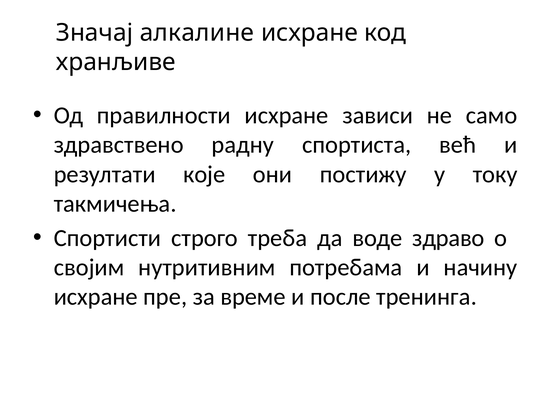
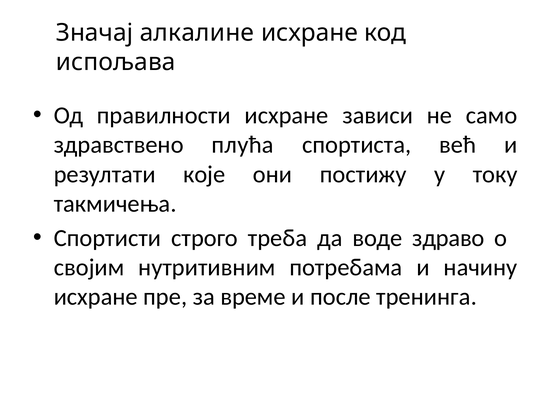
хранљиве: хранљиве -> испољава (116, 62)
радну: радну -> плућа (243, 145)
